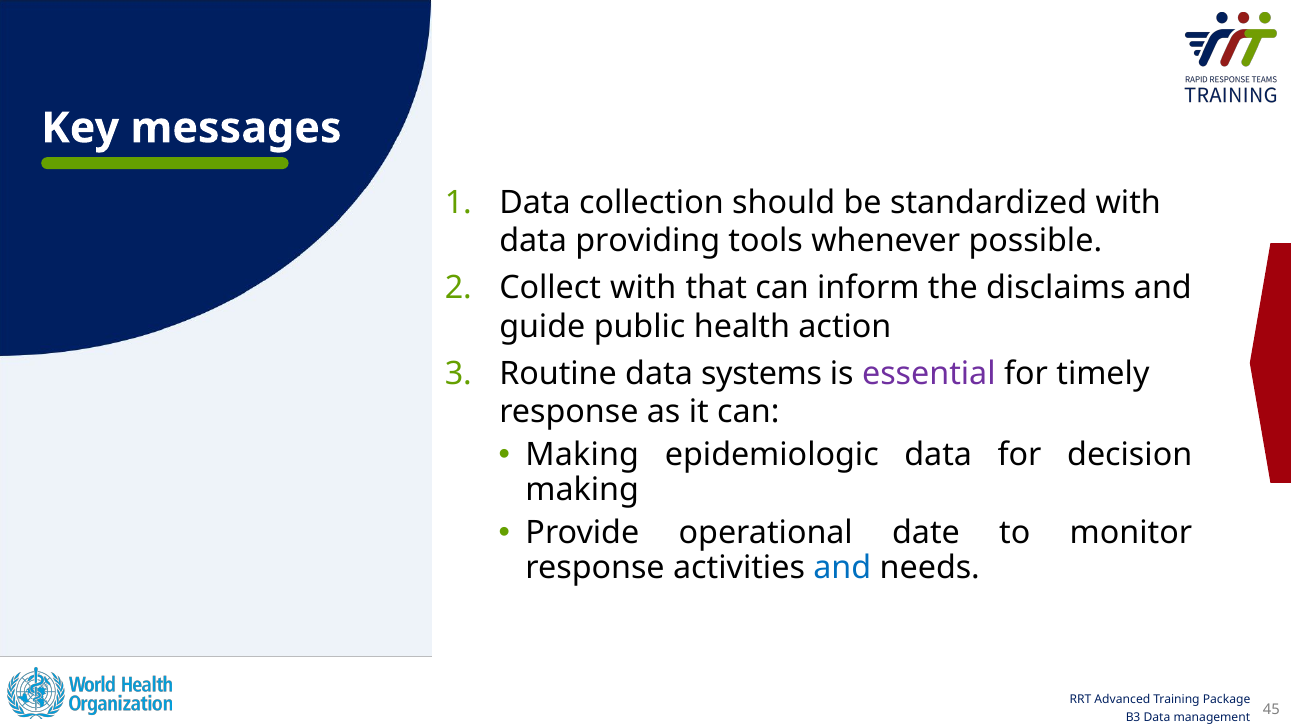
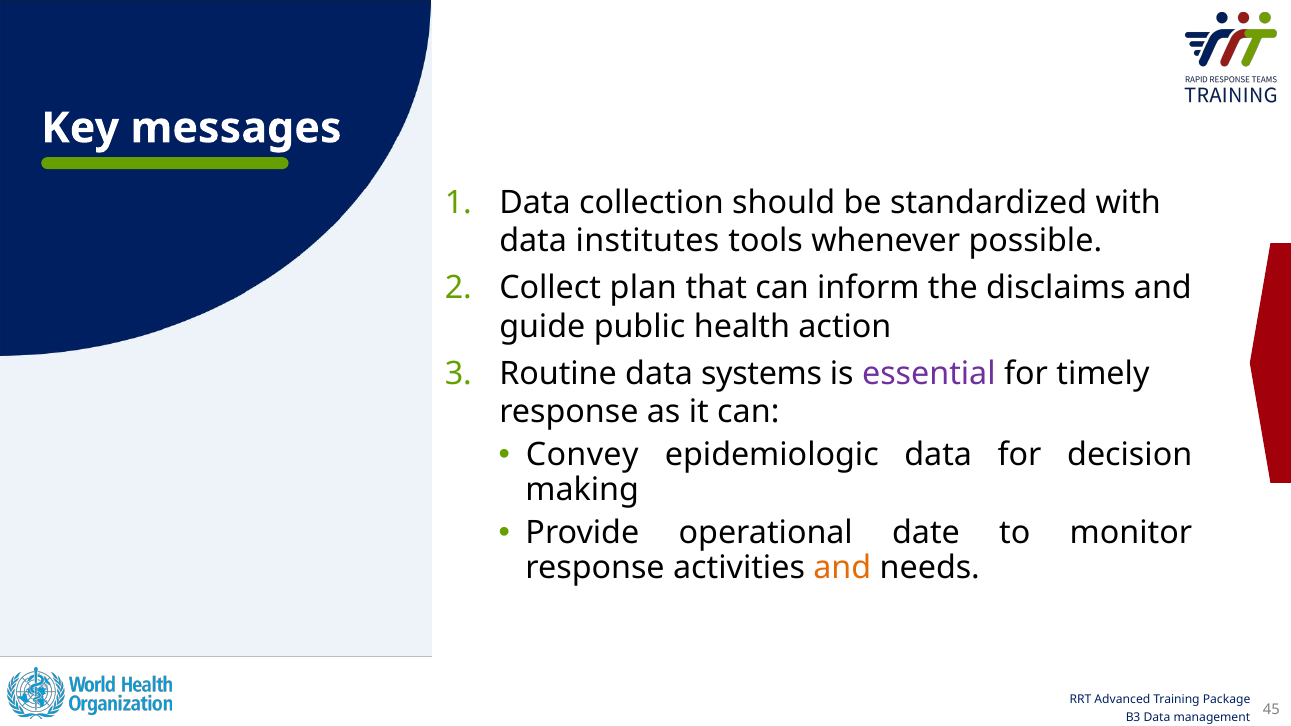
providing: providing -> institutes (648, 241)
Collect with: with -> plan (643, 288)
Making: Making -> Convey (582, 455)
and colour: blue -> orange (842, 568)
